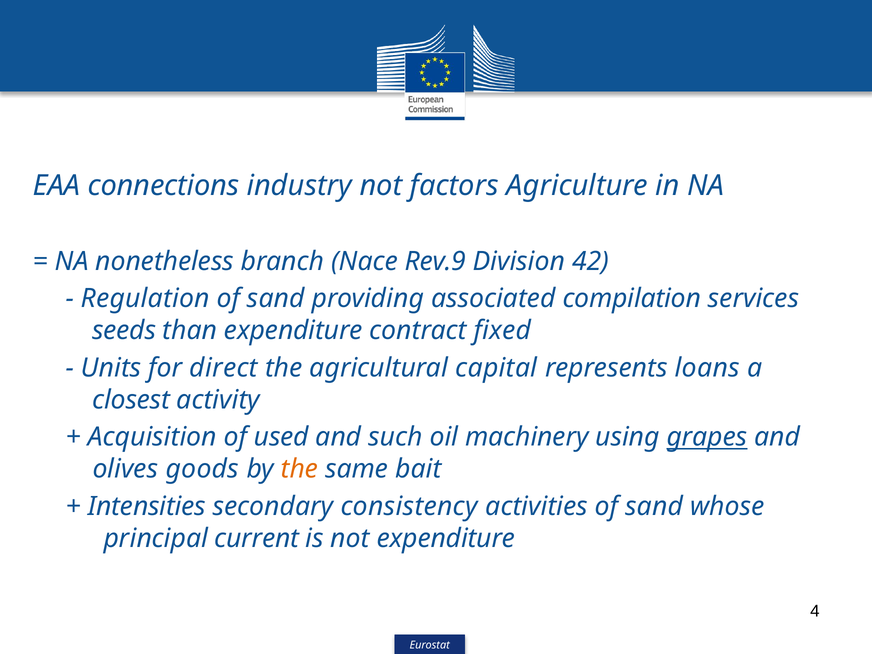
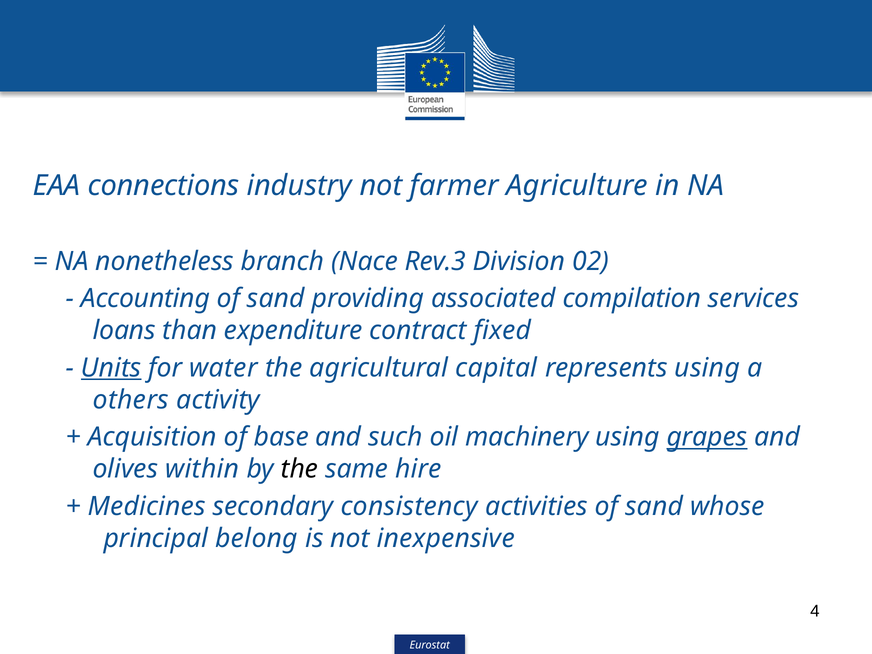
factors: factors -> farmer (454, 186)
Rev.9: Rev.9 -> Rev.3 (435, 261)
42: 42 -> 02 (591, 261)
Regulation: Regulation -> Accounting (145, 299)
seeds: seeds -> loans (124, 331)
Units underline: none -> present (111, 368)
direct: direct -> water (224, 368)
represents loans: loans -> using (707, 368)
closest: closest -> others (131, 400)
used: used -> base (281, 437)
goods: goods -> within (202, 469)
the colour: orange -> black (300, 469)
bait: bait -> hire (418, 469)
Intensities: Intensities -> Medicines (147, 506)
current: current -> belong (257, 538)
not expenditure: expenditure -> inexpensive (446, 538)
